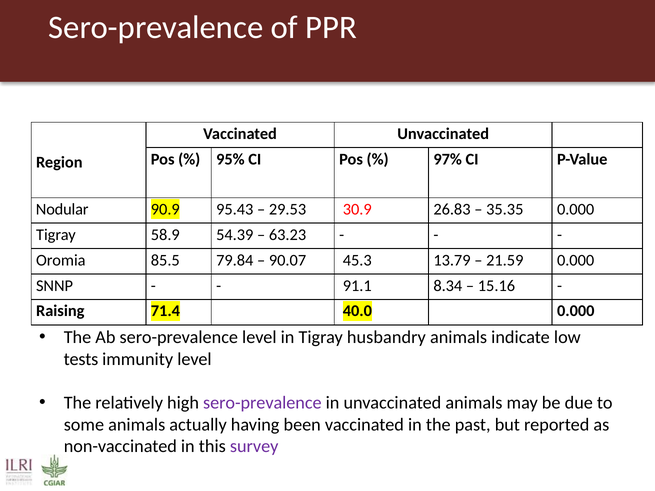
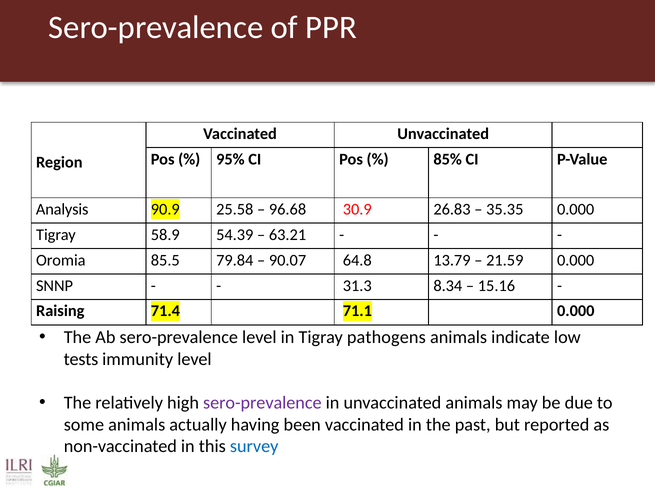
97%: 97% -> 85% (448, 159)
Nodular: Nodular -> Analysis (62, 209)
95.43: 95.43 -> 25.58 (235, 209)
29.53: 29.53 -> 96.68 (288, 209)
63.23: 63.23 -> 63.21 (288, 235)
45.3: 45.3 -> 64.8 (357, 260)
91.1: 91.1 -> 31.3 (357, 286)
40.0: 40.0 -> 71.1 (357, 311)
husbandry: husbandry -> pathogens (386, 337)
survey colour: purple -> blue (254, 447)
